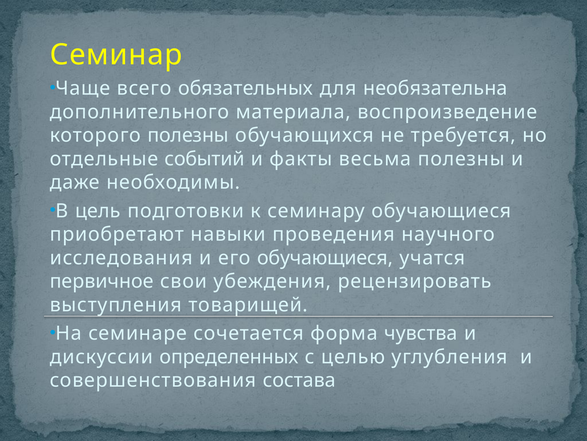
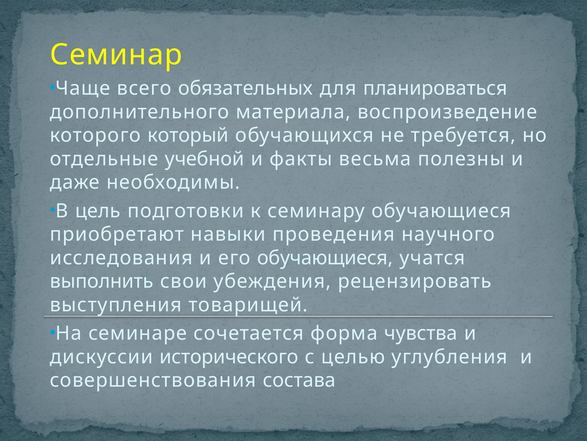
необязательна: необязательна -> планироваться (435, 88)
которого полезны: полезны -> который (188, 135)
событий: событий -> учебной (205, 159)
первичное: первичное -> выполнить (102, 281)
определенных: определенных -> исторического (229, 356)
